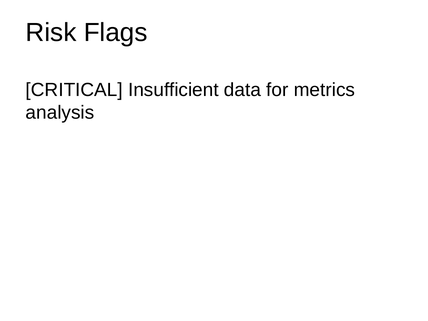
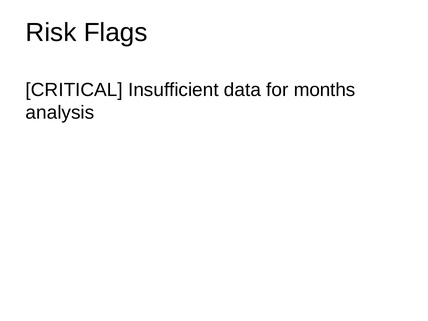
metrics: metrics -> months (325, 90)
